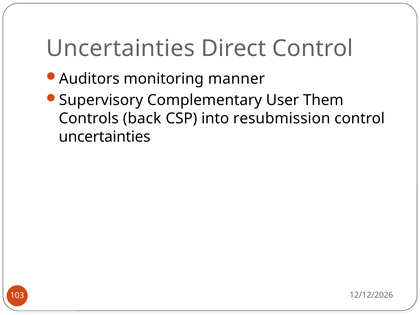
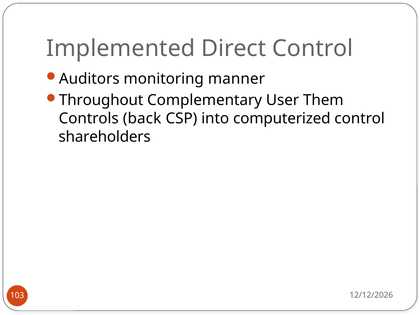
Uncertainties: Uncertainties -> Implemented (121, 49)
Supervisory: Supervisory -> Throughout (101, 100)
resubmission: resubmission -> computerized (282, 118)
uncertainties: uncertainties -> shareholders (105, 137)
